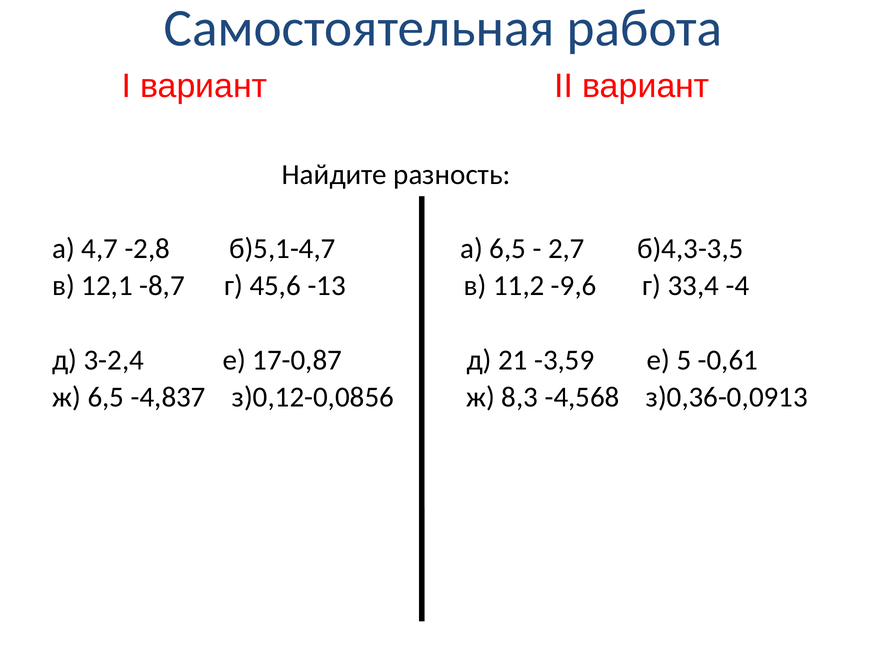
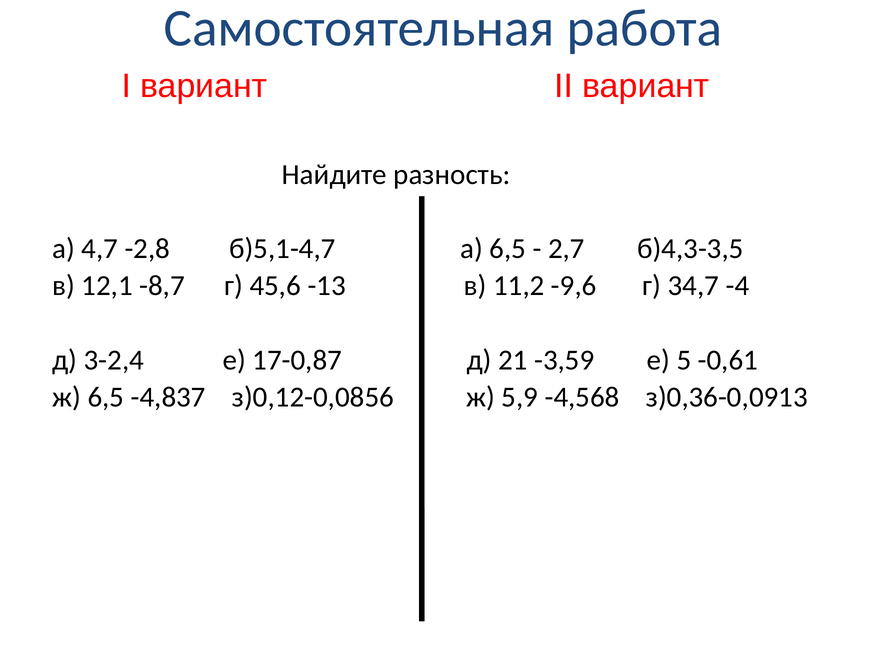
33,4: 33,4 -> 34,7 (693, 286)
8,3: 8,3 -> 5,9 (520, 397)
